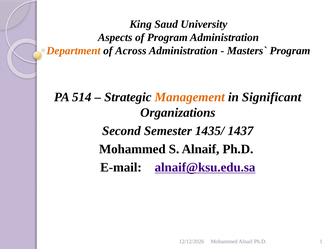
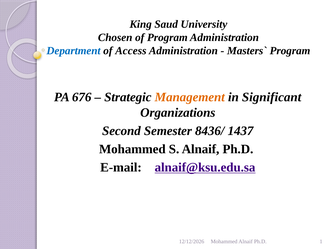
Aspects: Aspects -> Chosen (115, 37)
Department colour: orange -> blue (74, 51)
Across: Across -> Access (131, 51)
514: 514 -> 676 (82, 97)
1435/: 1435/ -> 8436/ (210, 131)
